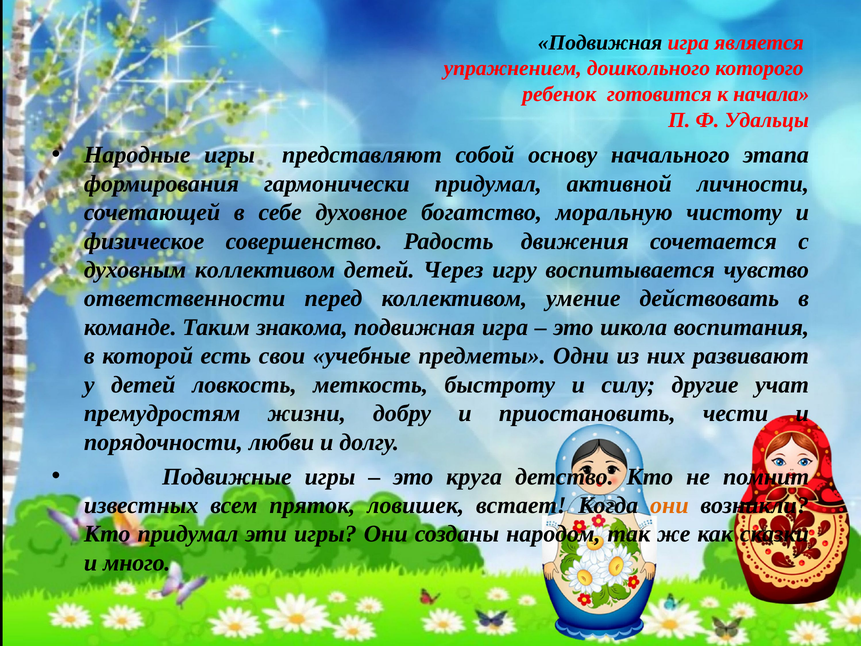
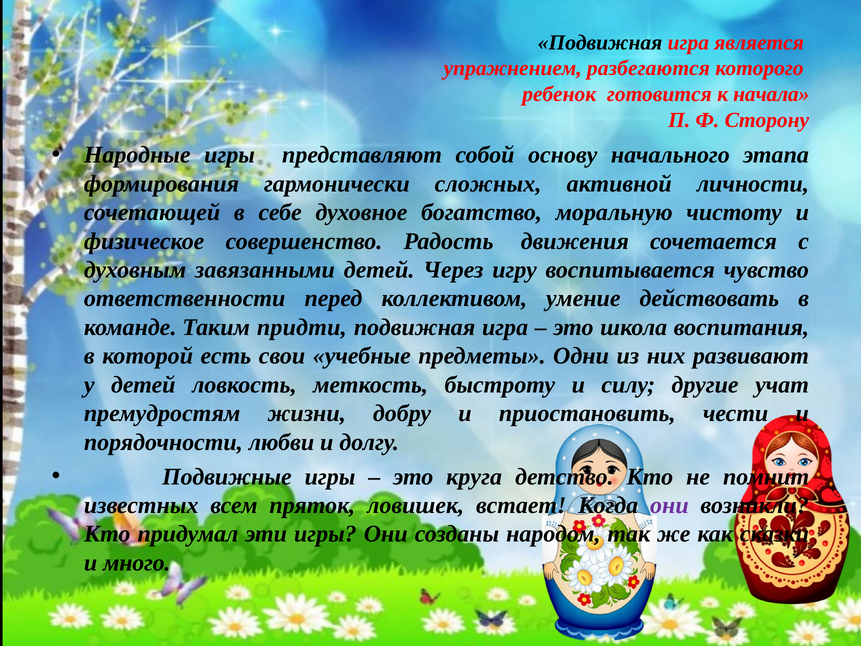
дошкольного: дошкольного -> разбегаются (648, 68)
Удальцы: Удальцы -> Сторону (767, 120)
гармонически придумал: придумал -> сложных (488, 184)
духовным коллективом: коллективом -> завязанными (265, 270)
знакома: знакома -> придти (302, 327)
они colour: orange -> purple (669, 505)
